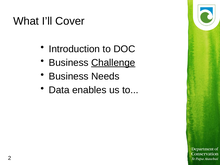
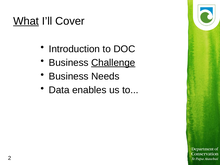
What underline: none -> present (26, 21)
